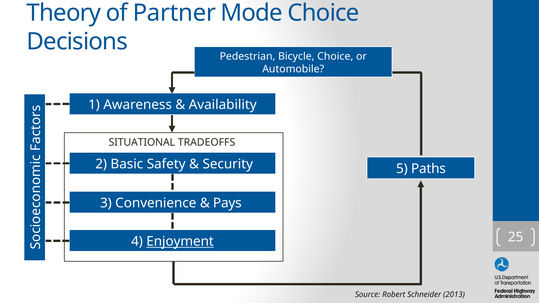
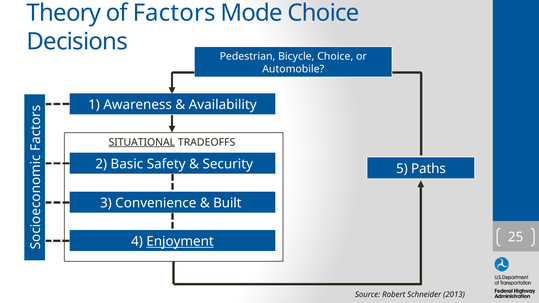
Partner: Partner -> Factors (174, 13)
SITUATIONAL underline: none -> present (142, 142)
Pays: Pays -> Built (227, 203)
